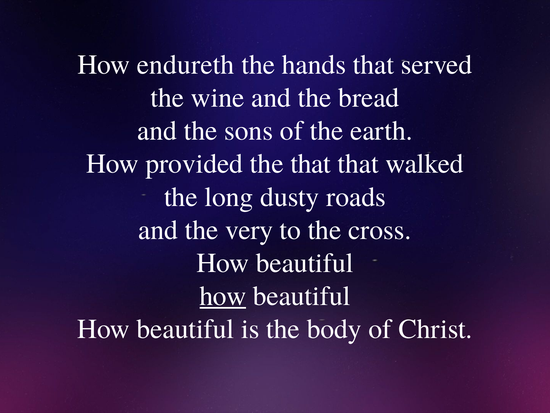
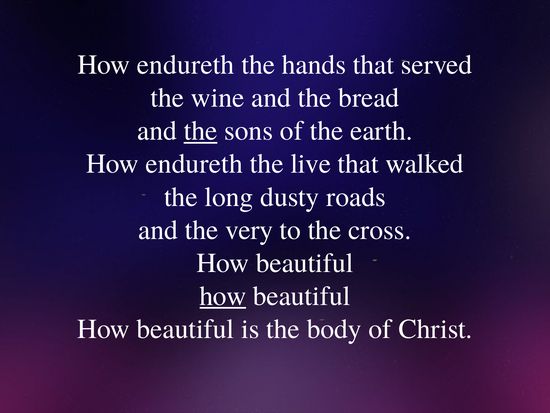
the underline: none -> present (201, 131)
provided: provided -> endureth (194, 164)
the that: that -> live (311, 164)
